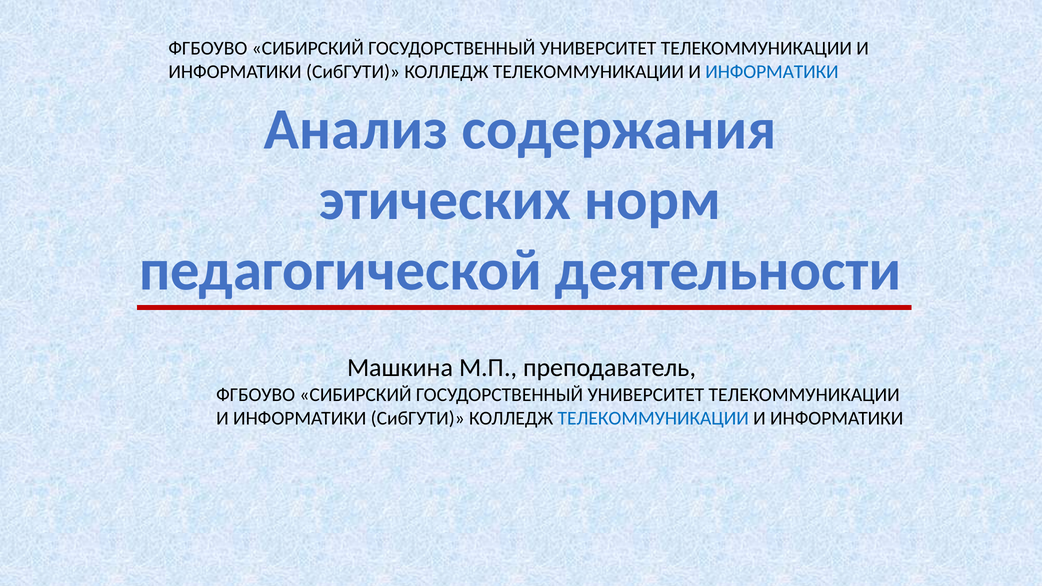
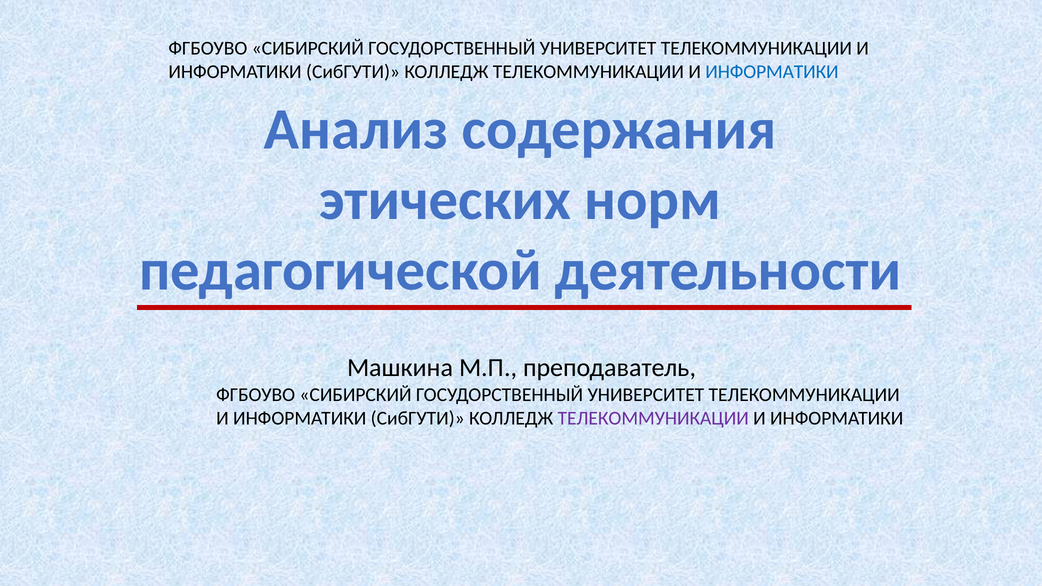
ТЕЛЕКОММУНИКАЦИИ colour: blue -> purple (653, 419)
